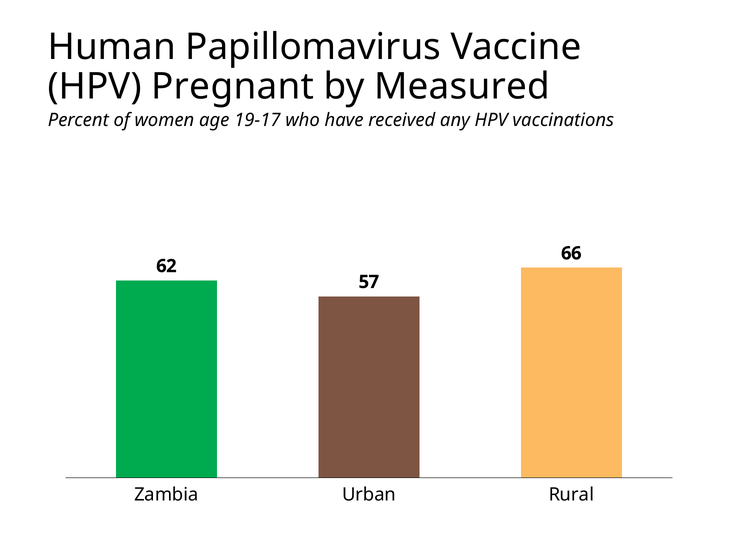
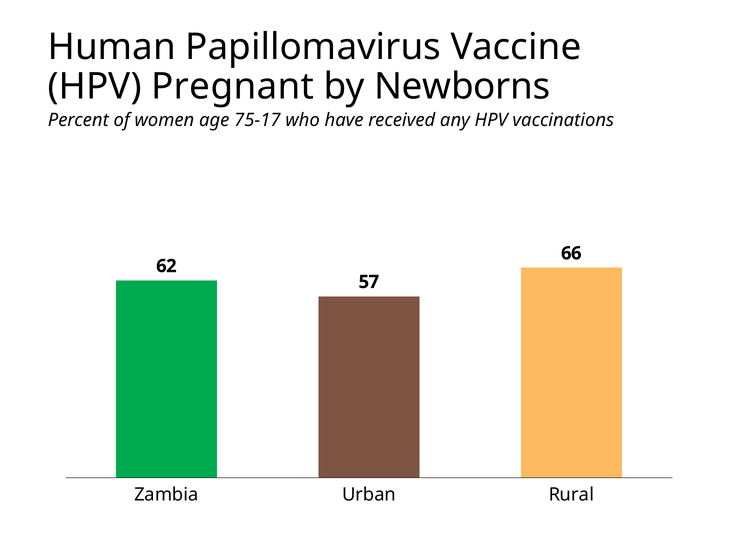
Measured: Measured -> Newborns (462, 87)
19-17: 19-17 -> 75-17 (257, 120)
